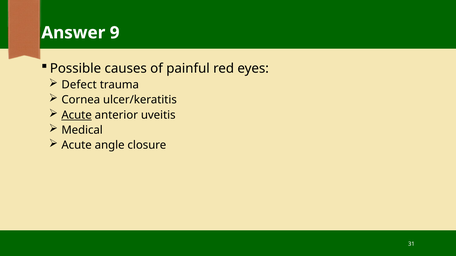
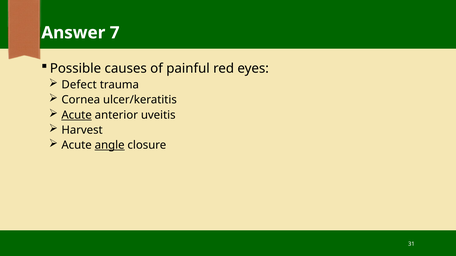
9: 9 -> 7 (115, 33)
Medical: Medical -> Harvest (82, 130)
angle underline: none -> present (110, 146)
